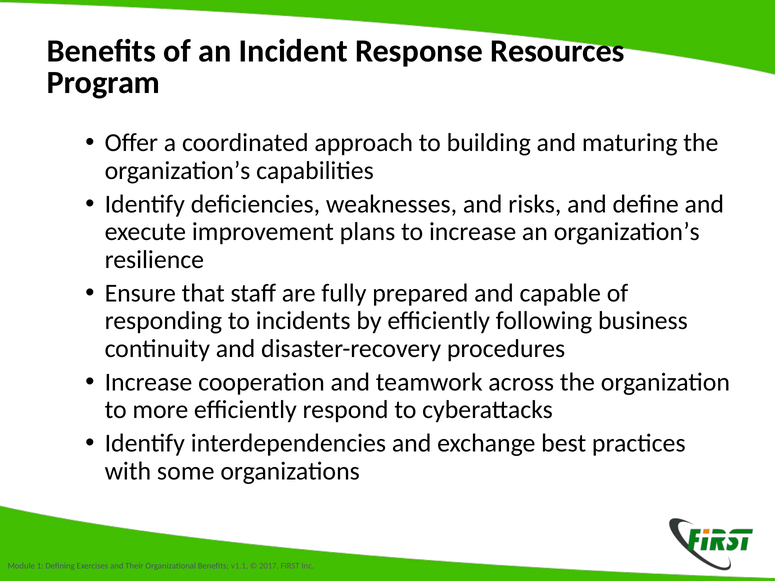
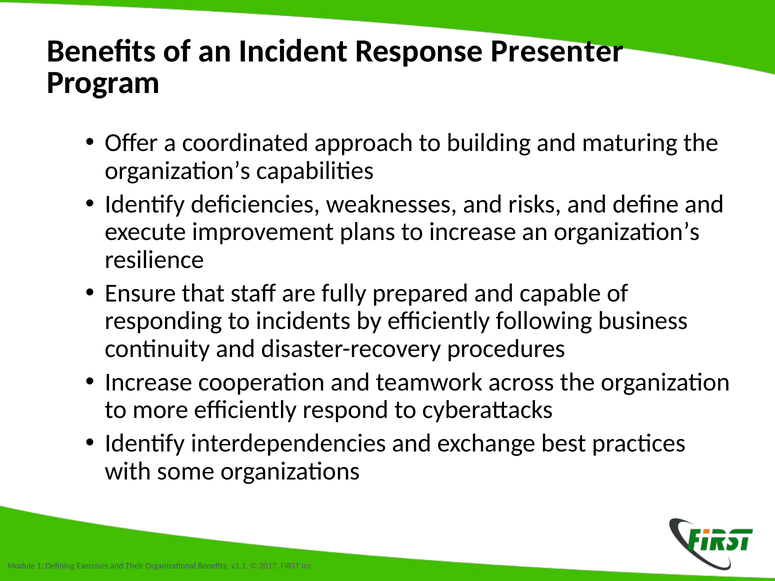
Resources: Resources -> Presenter (557, 51)
